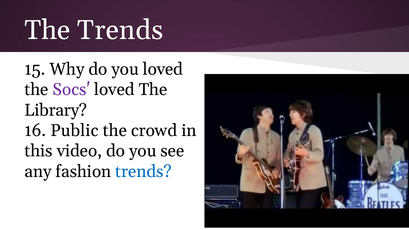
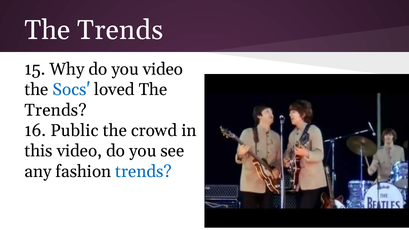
you loved: loved -> video (163, 69)
Socs colour: purple -> blue (71, 90)
Library: Library -> Trends (56, 110)
